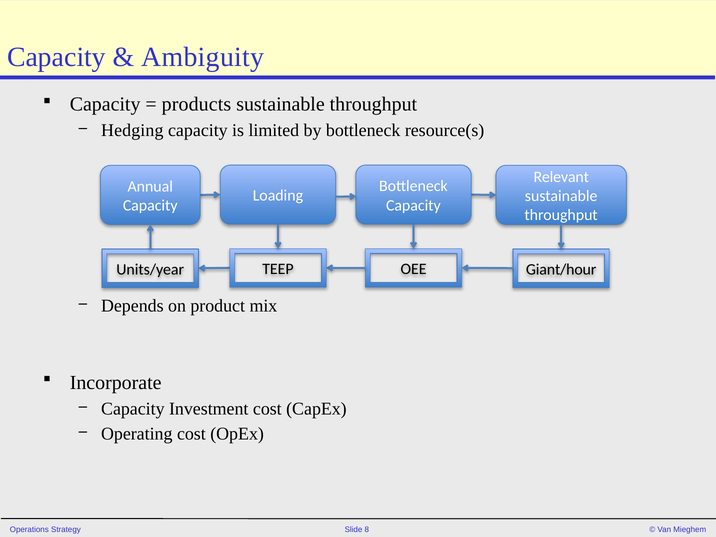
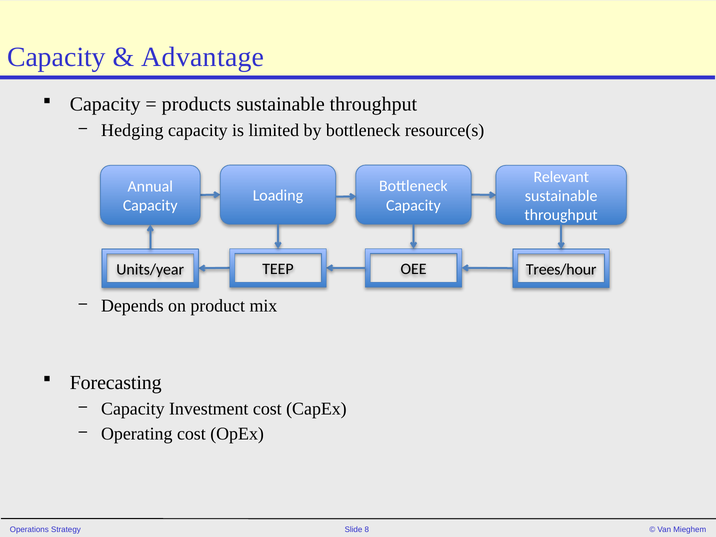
Ambiguity: Ambiguity -> Advantage (203, 57)
Giant/hour: Giant/hour -> Trees/hour (561, 269)
Incorporate: Incorporate -> Forecasting (116, 383)
